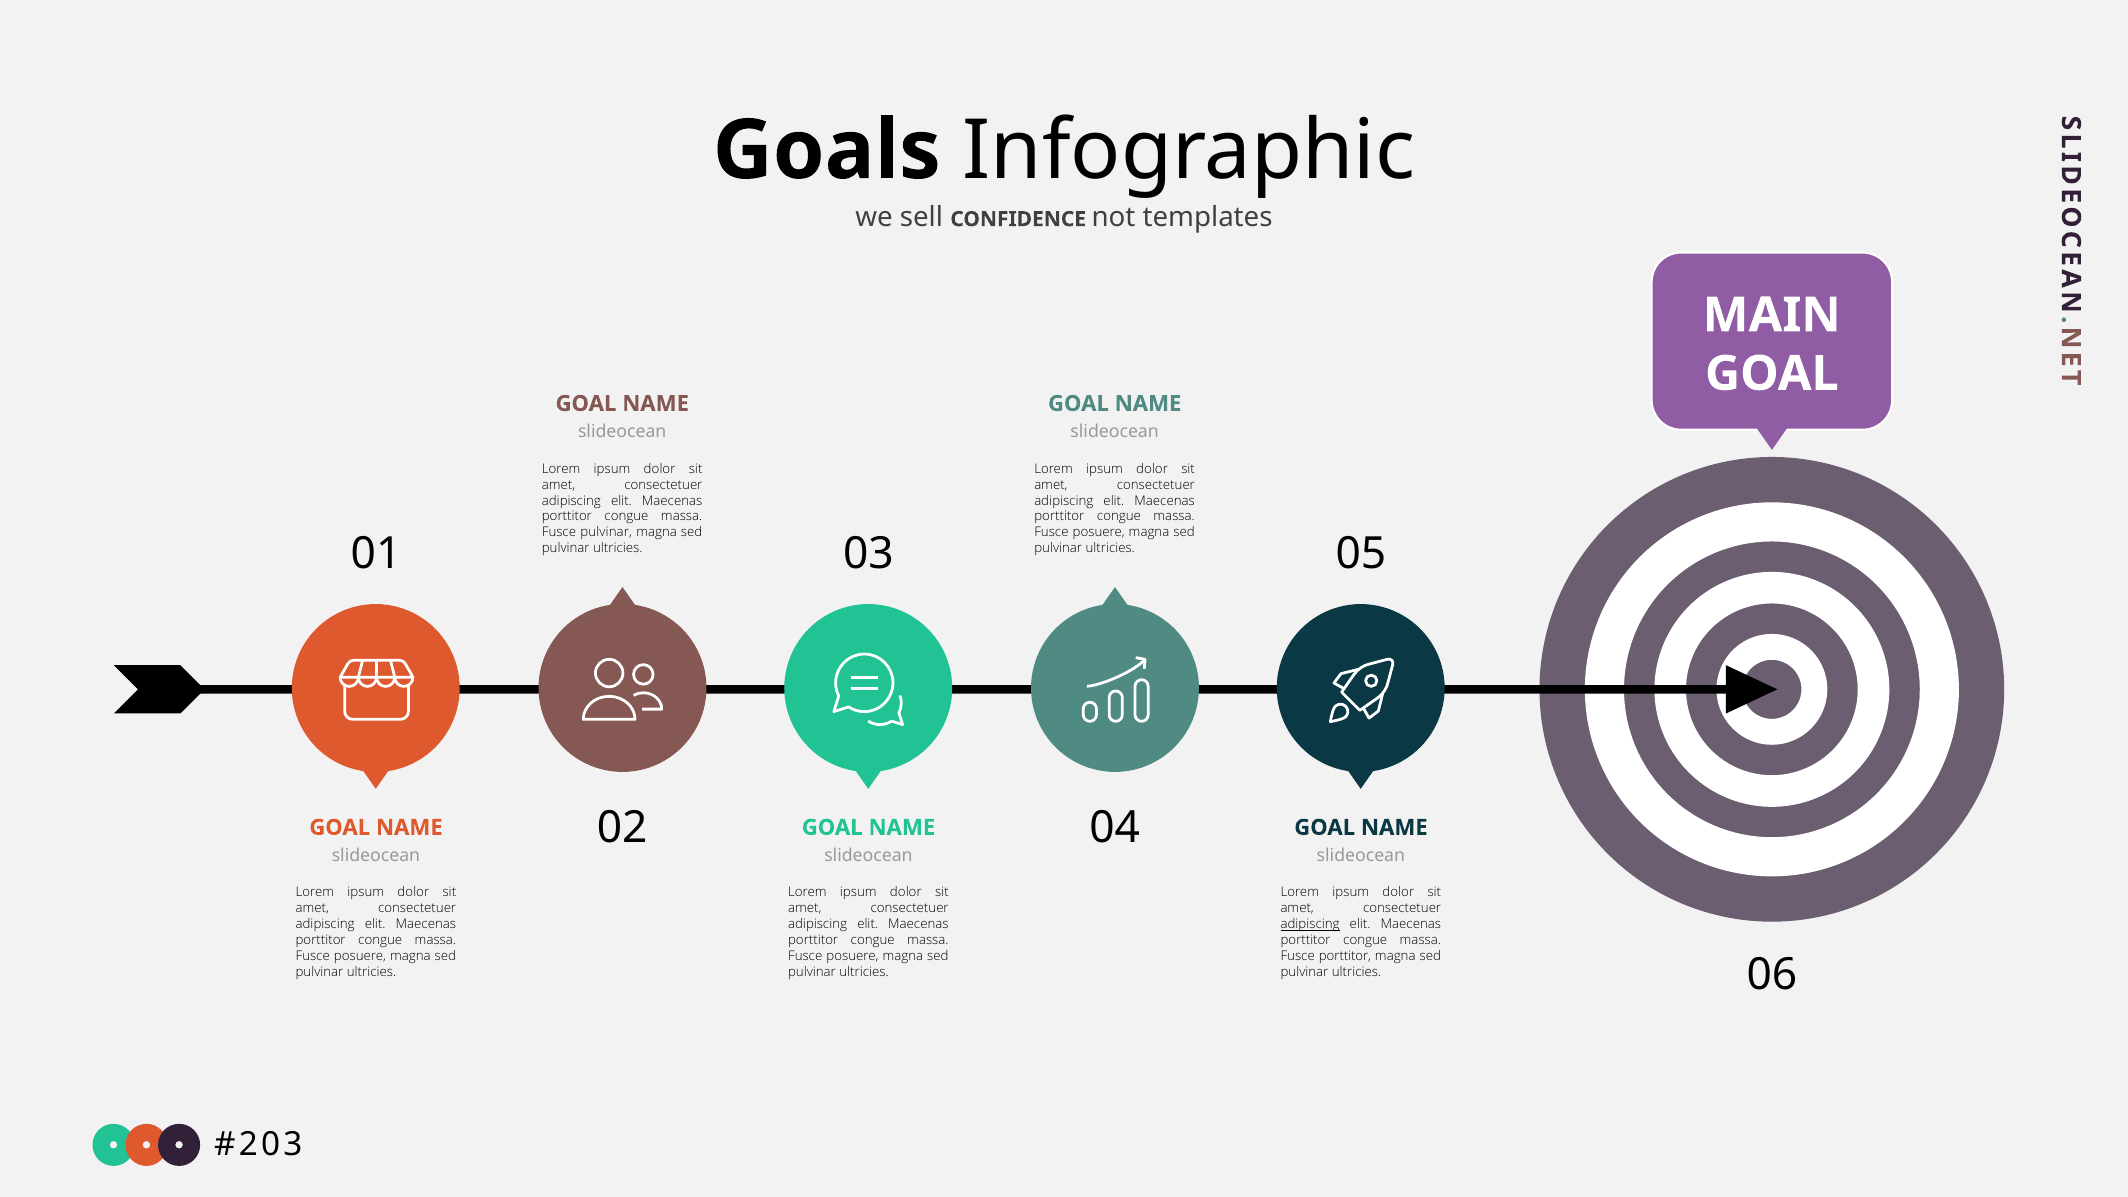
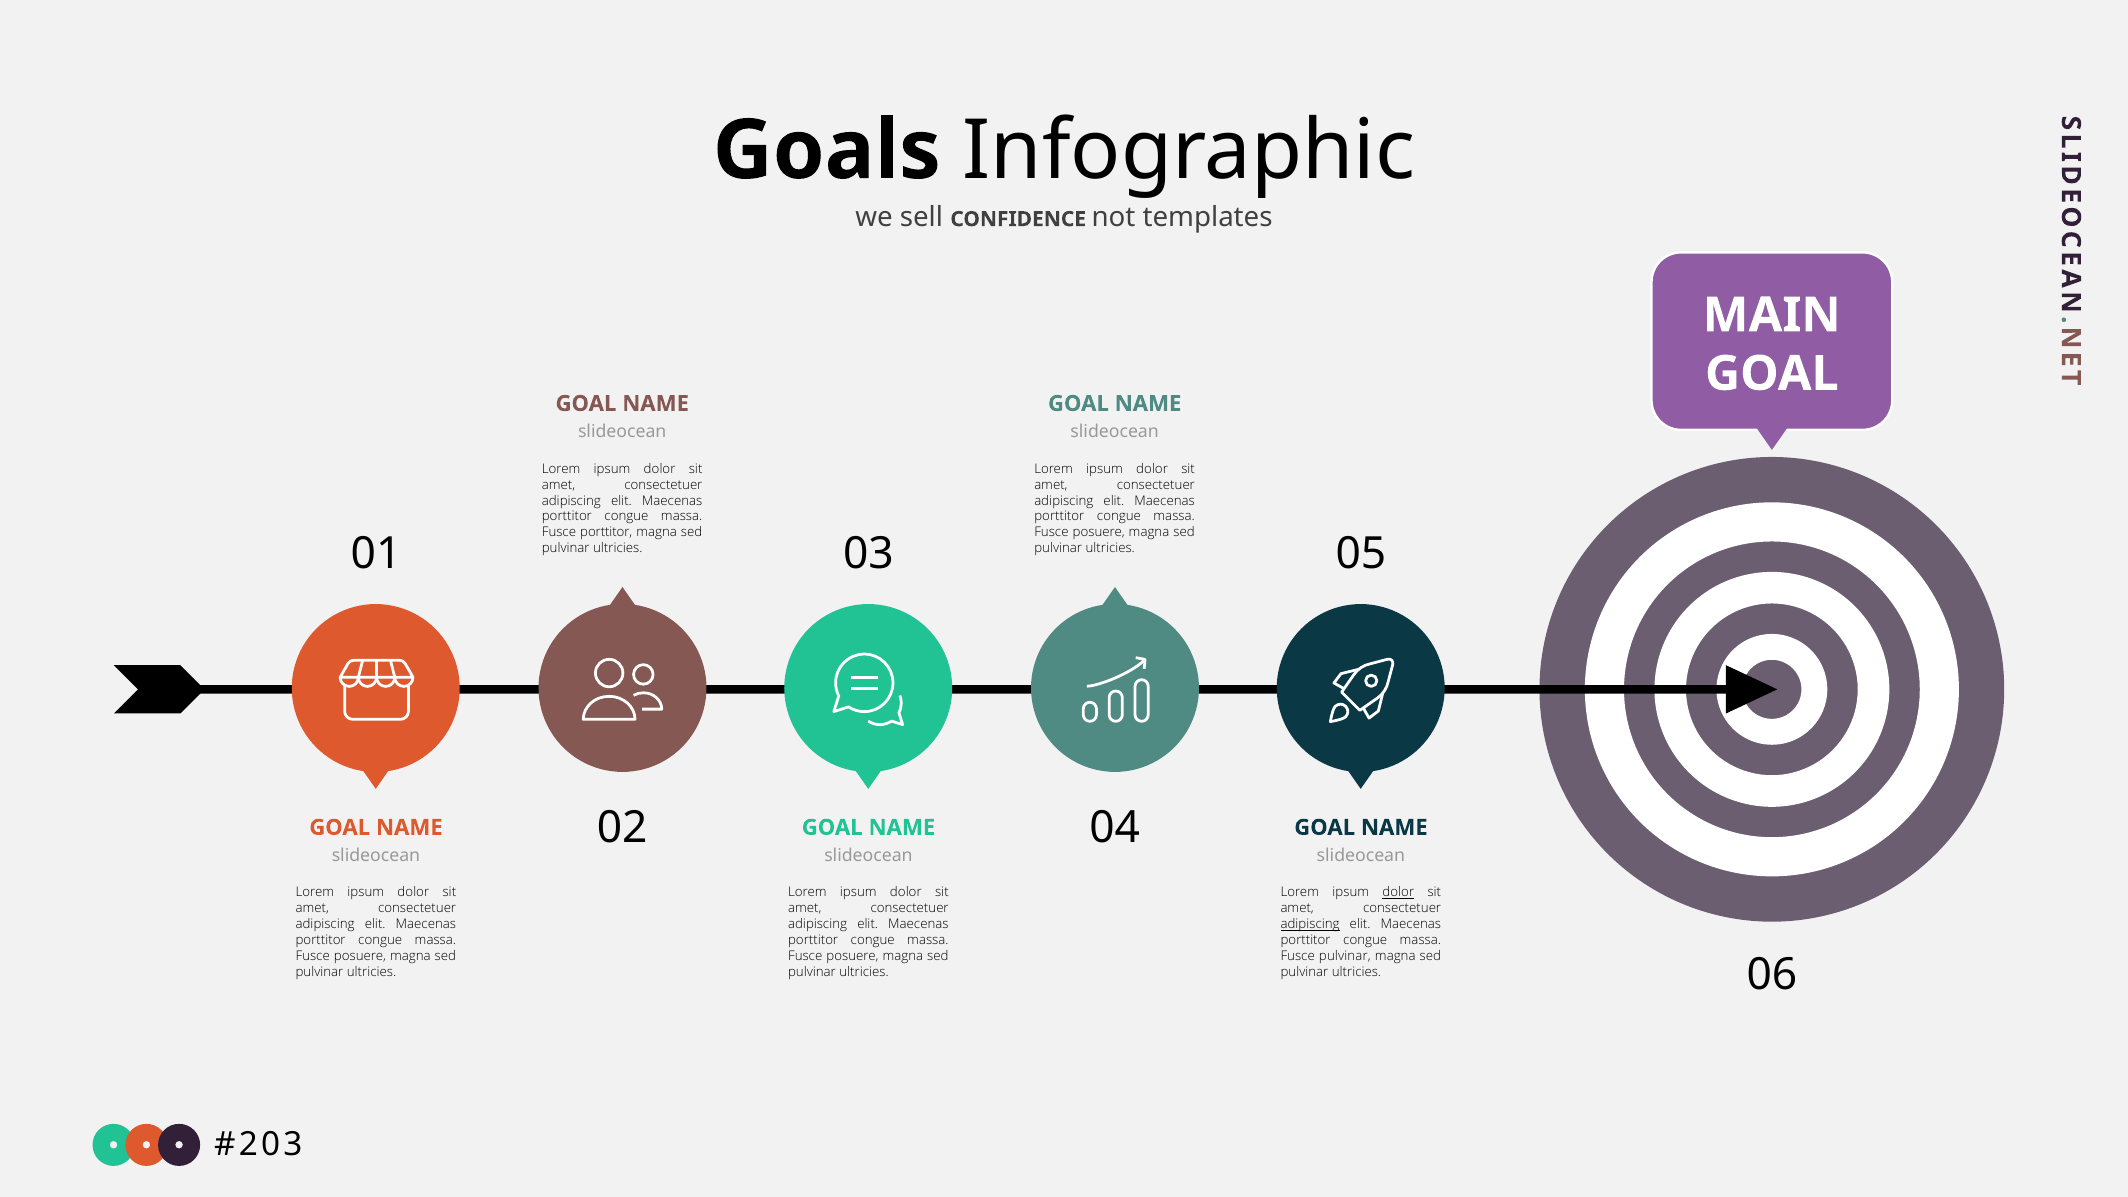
Fusce pulvinar: pulvinar -> porttitor (606, 533)
dolor underline: none -> present (1398, 893)
Fusce porttitor: porttitor -> pulvinar (1345, 956)
